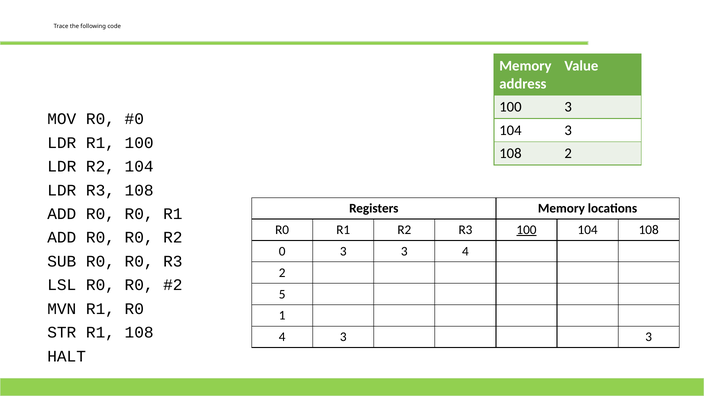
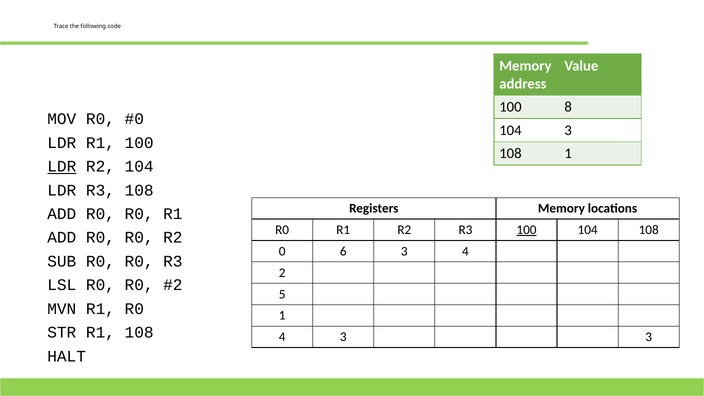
100 3: 3 -> 8 (568, 107)
108 2: 2 -> 1 (568, 154)
LDR underline: none -> present (62, 166)
0 3: 3 -> 6 (343, 251)
